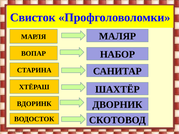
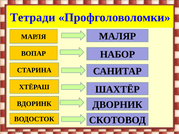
Свисток: Свисток -> Тетради (33, 17)
